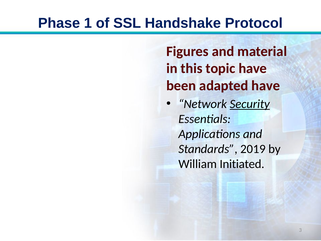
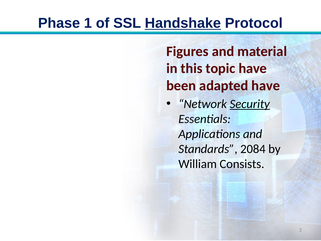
Handshake underline: none -> present (183, 23)
2019: 2019 -> 2084 (253, 149)
Initiated: Initiated -> Consists (242, 164)
